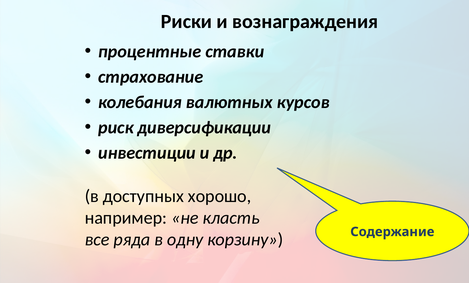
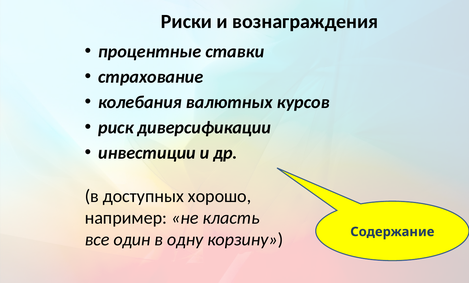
ряда: ряда -> один (132, 239)
